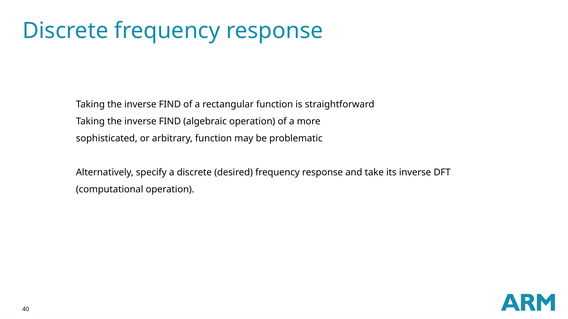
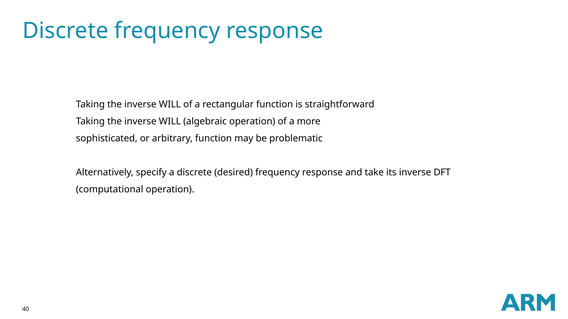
FIND: FIND -> WILL (170, 104)
FIND: FIND -> WILL (170, 122)
